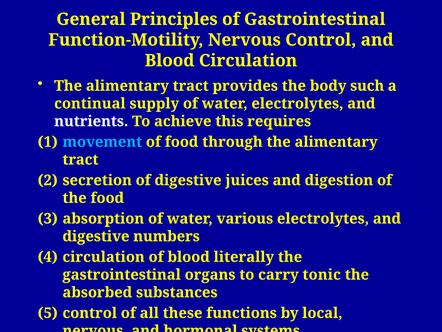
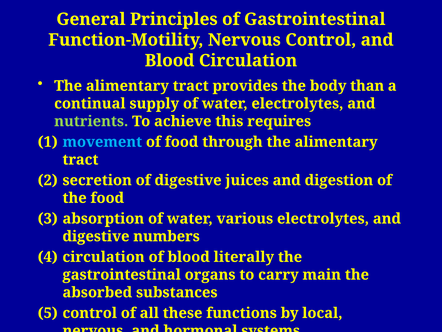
such: such -> than (367, 86)
nutrients colour: white -> light green (91, 121)
tonic: tonic -> main (322, 274)
